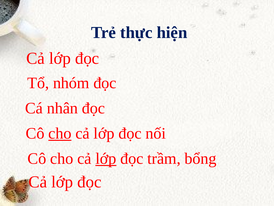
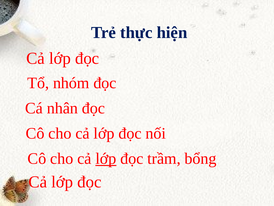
cho underline: present -> none (60, 133)
